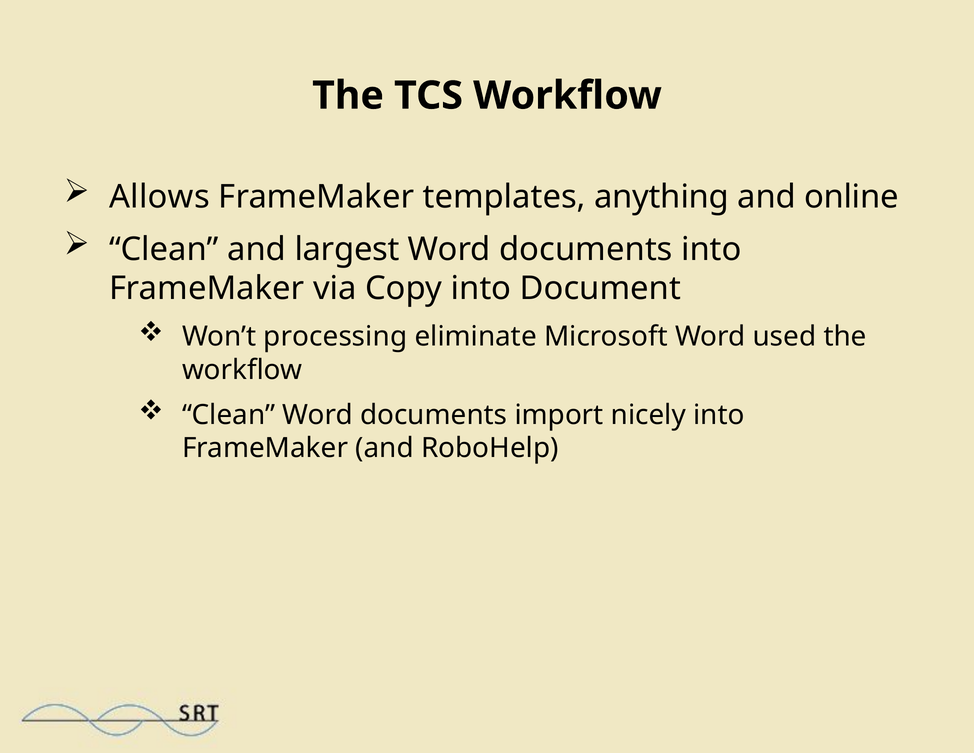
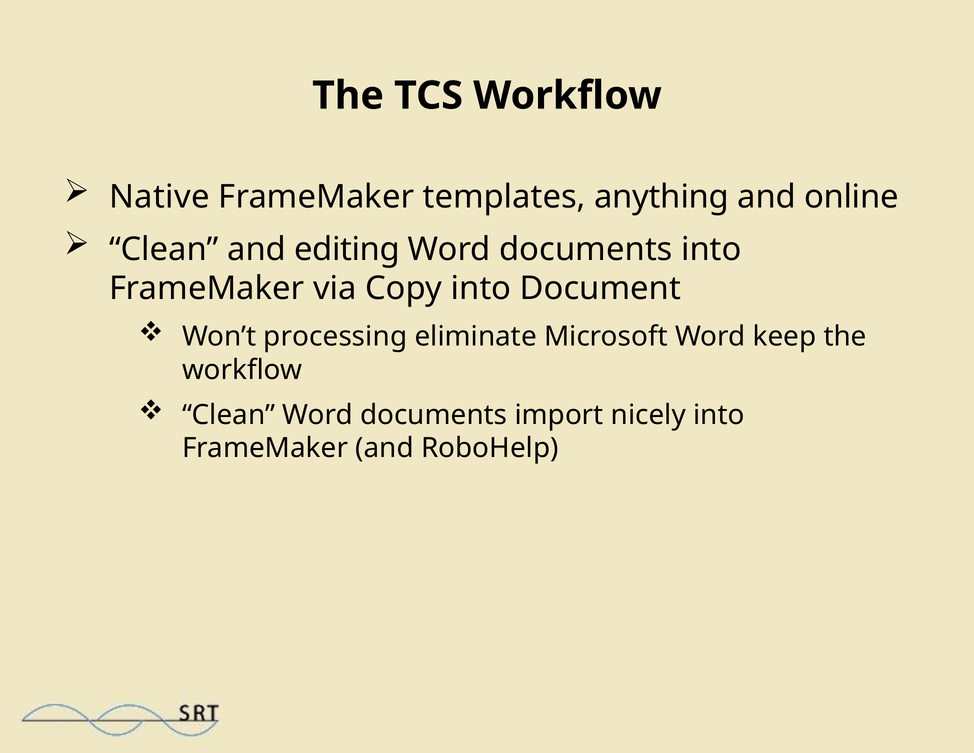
Allows: Allows -> Native (159, 197)
largest: largest -> editing (347, 249)
used: used -> keep (785, 337)
